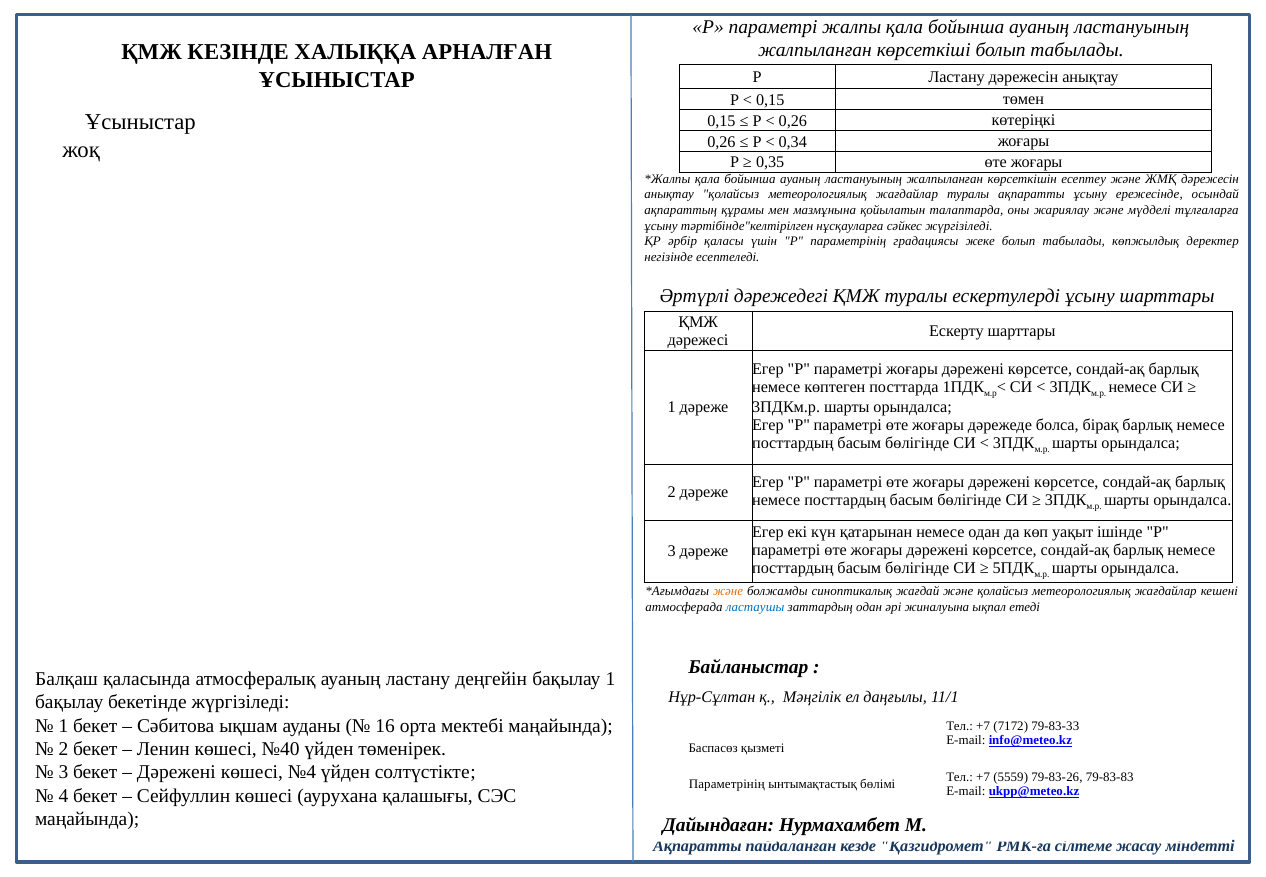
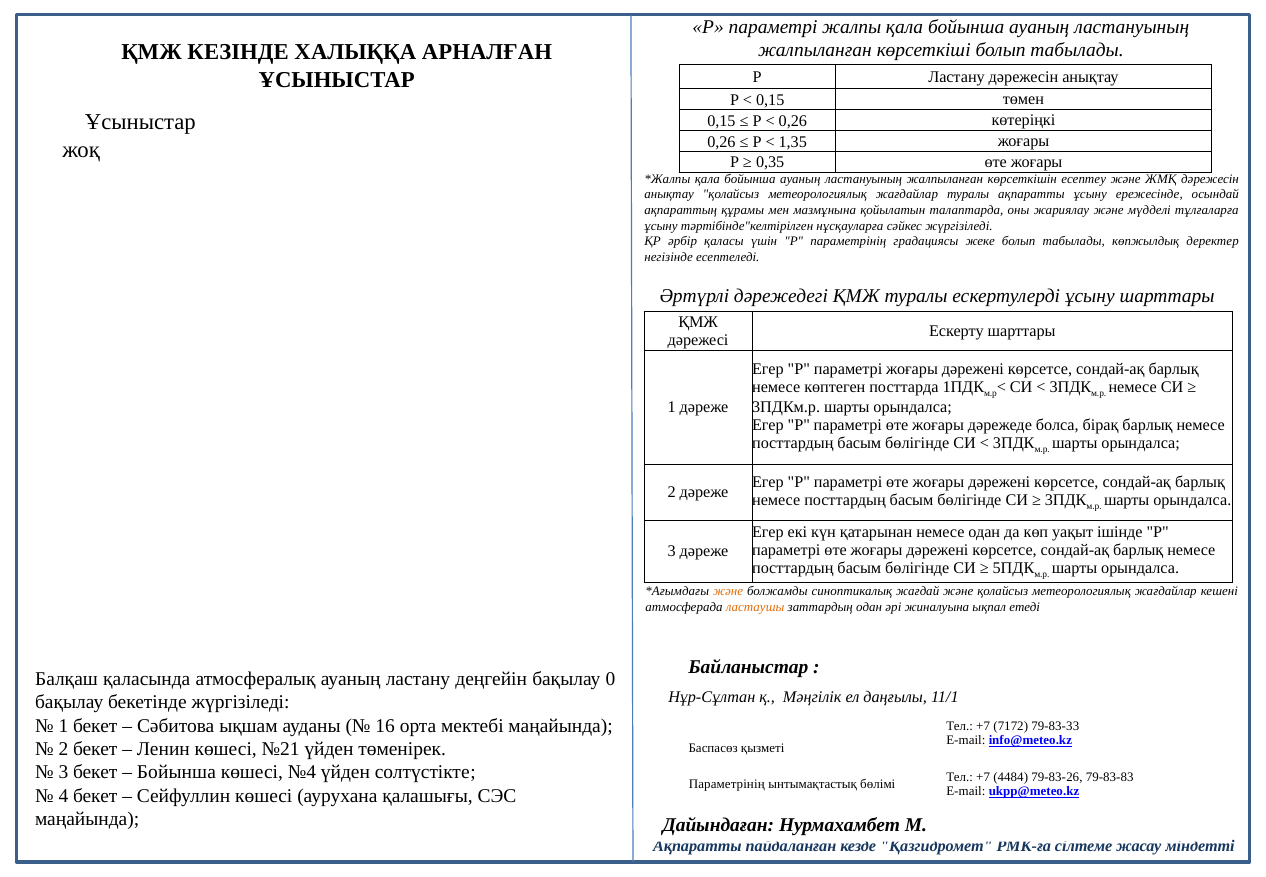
0,34: 0,34 -> 1,35 (793, 142)
ластаушы colour: blue -> orange (755, 607)
бақылау 1: 1 -> 0 (610, 679)
№40: №40 -> №21 (281, 749)
Дәрежені: Дәрежені -> Бойынша (176, 772)
5559: 5559 -> 4484 (1011, 776)
